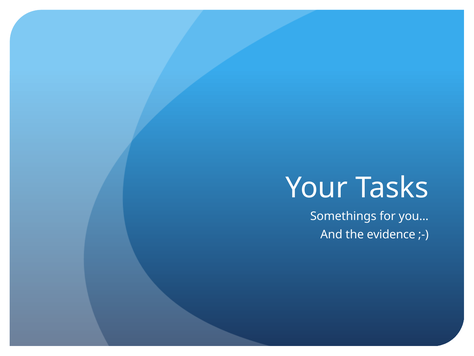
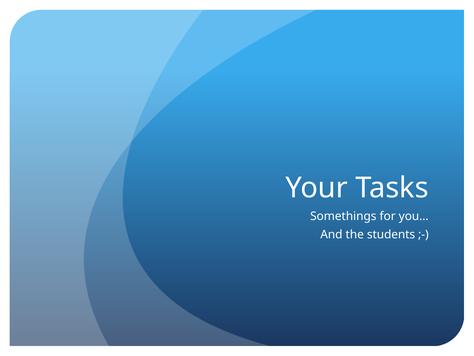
evidence: evidence -> students (391, 234)
